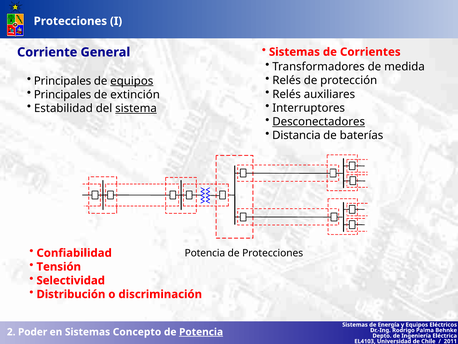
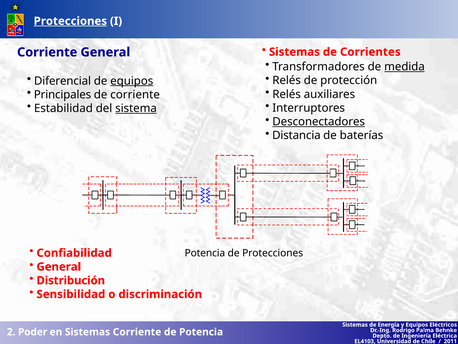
Protecciones underline: none -> present (70, 21)
medida underline: none -> present (404, 67)
Principales: Principales -> Diferencial (63, 81)
de extinción: extinción -> corriente (135, 95)
Tensión: Tensión -> General (59, 266)
Selectividad: Selectividad -> Distribución (71, 280)
Distribución: Distribución -> Sensibilidad (71, 294)
Sistemas Concepto: Concepto -> Corriente (137, 332)
Potencia underline: present -> none (201, 332)
